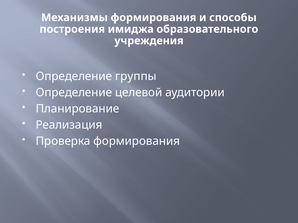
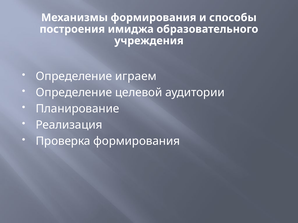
группы: группы -> играем (136, 76)
